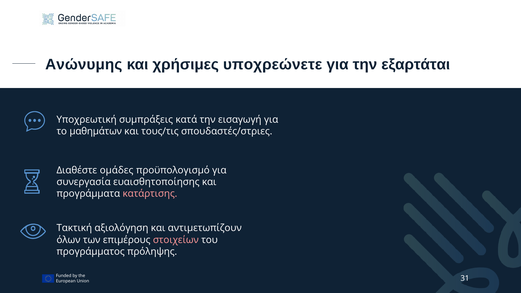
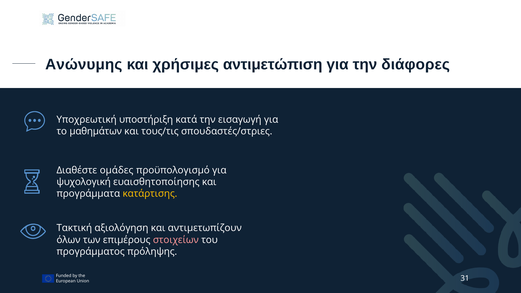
υποχρεώνετε: υποχρεώνετε -> αντιμετώπιση (273, 65)
εξαρτάται: εξαρτάται -> διάφορες (416, 65)
συμπράξεις: συμπράξεις -> υποστήριξη (146, 120)
συνεργασία: συνεργασία -> ψυχολογική (84, 182)
κατάρτισης colour: pink -> yellow (150, 194)
